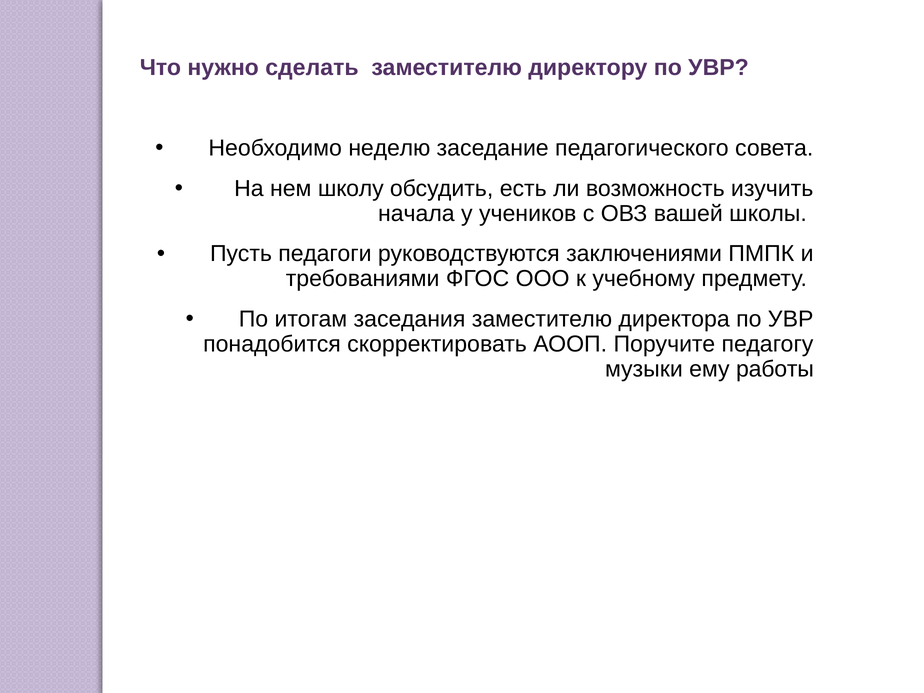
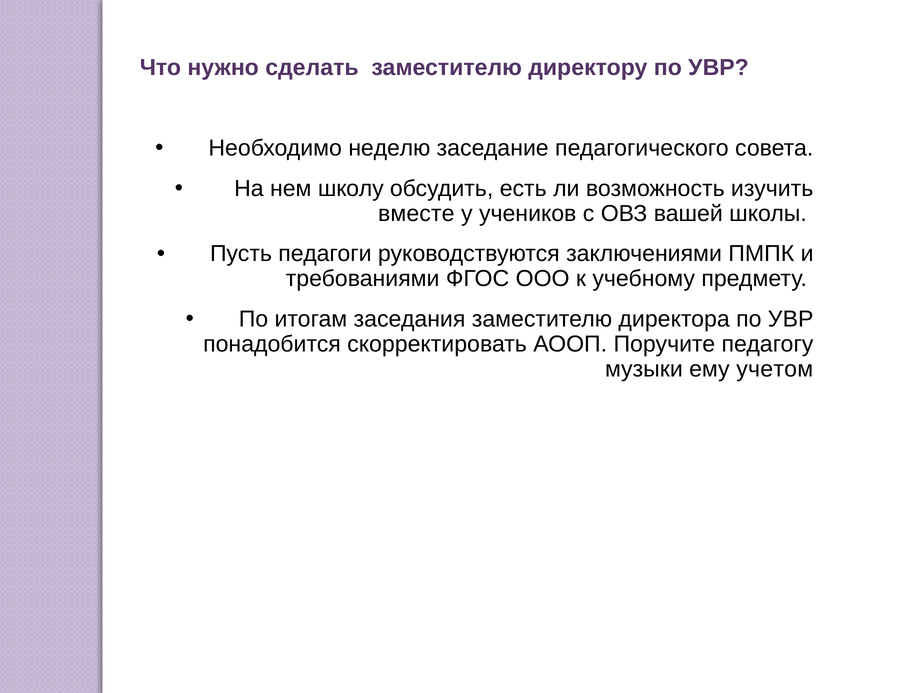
начала: начала -> вместе (416, 213)
работы: работы -> учетом (775, 369)
